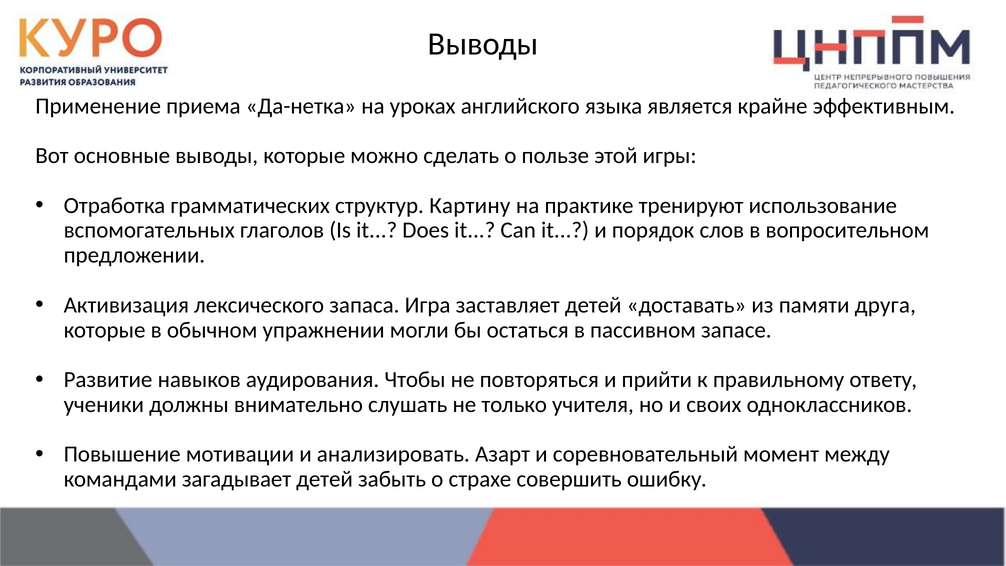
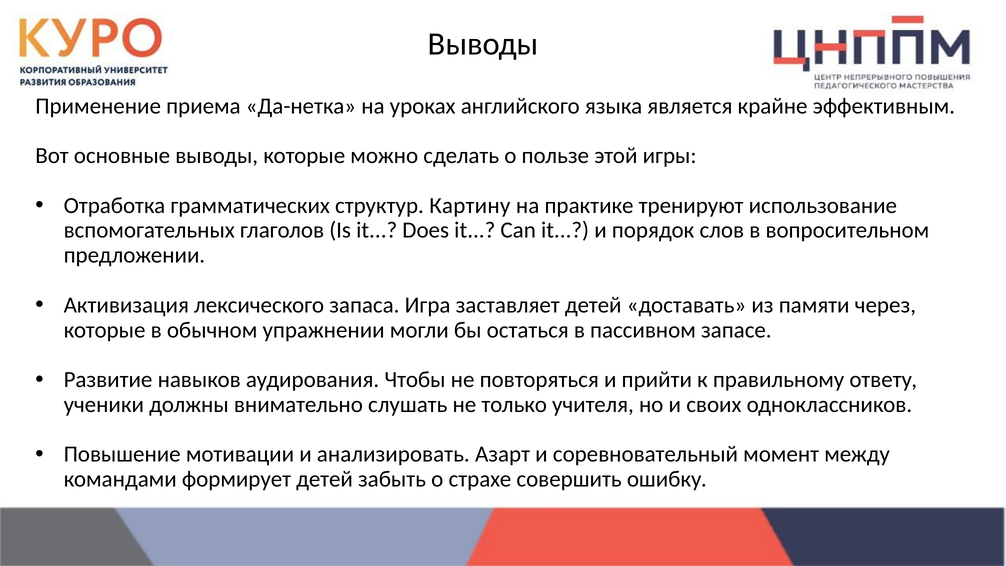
друга: друга -> через (885, 305)
загадывает: загадывает -> формирует (236, 479)
